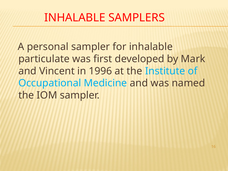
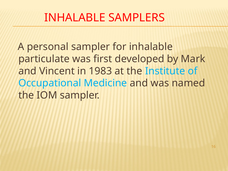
1996: 1996 -> 1983 (100, 71)
